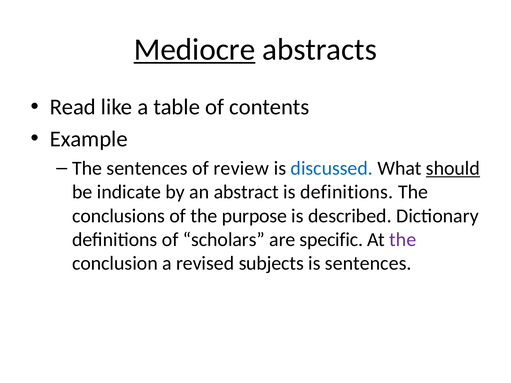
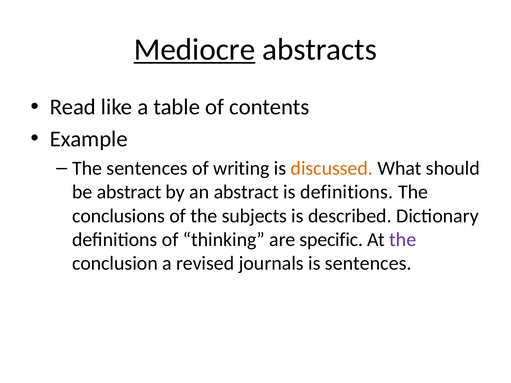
review: review -> writing (241, 168)
discussed colour: blue -> orange (332, 168)
should underline: present -> none (453, 168)
be indicate: indicate -> abstract (129, 192)
purpose: purpose -> subjects (254, 216)
scholars: scholars -> thinking (224, 240)
subjects: subjects -> journals (271, 264)
